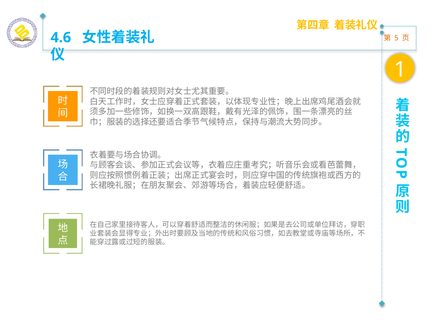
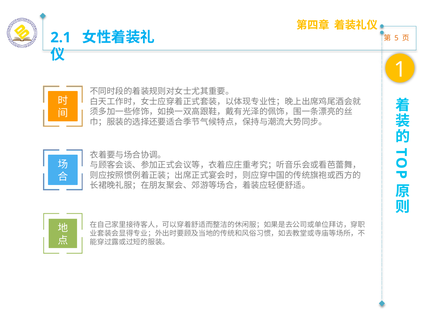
4.6: 4.6 -> 2.1 (61, 38)
